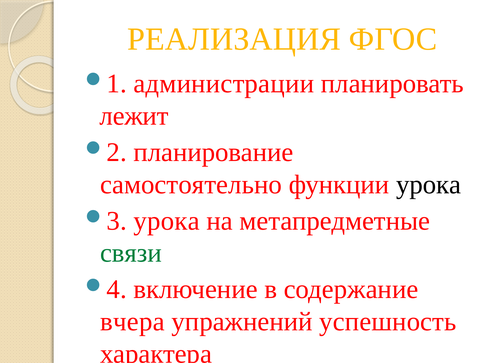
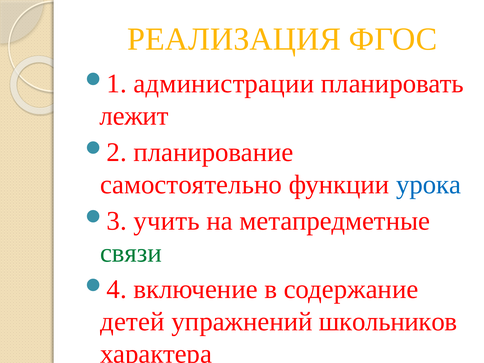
урока colour: black -> blue (428, 185)
урока: урока -> учить (167, 221)
вчера: вчера -> детей (132, 322)
успешность: успешность -> школьников (388, 322)
